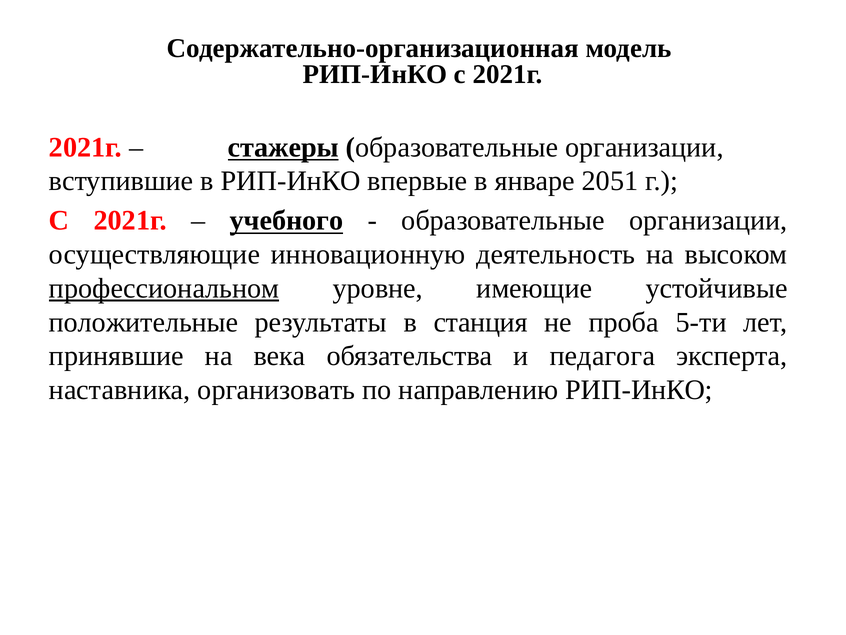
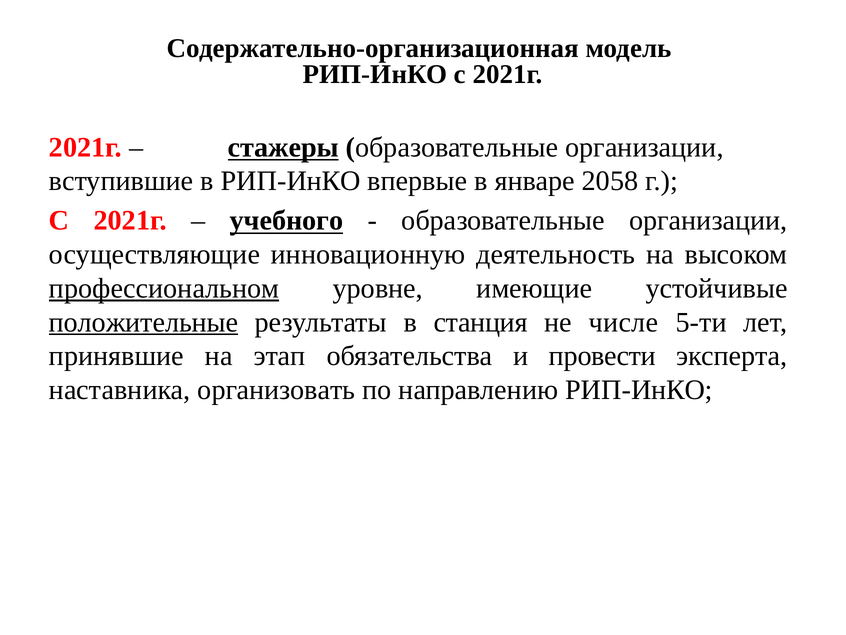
2051: 2051 -> 2058 (610, 181)
положительные underline: none -> present (144, 322)
проба: проба -> числе (624, 322)
века: века -> этап (280, 356)
педагога: педагога -> провести (603, 356)
